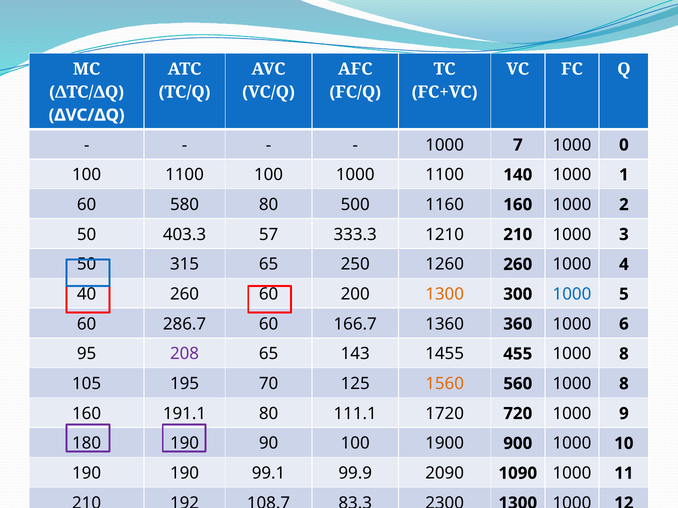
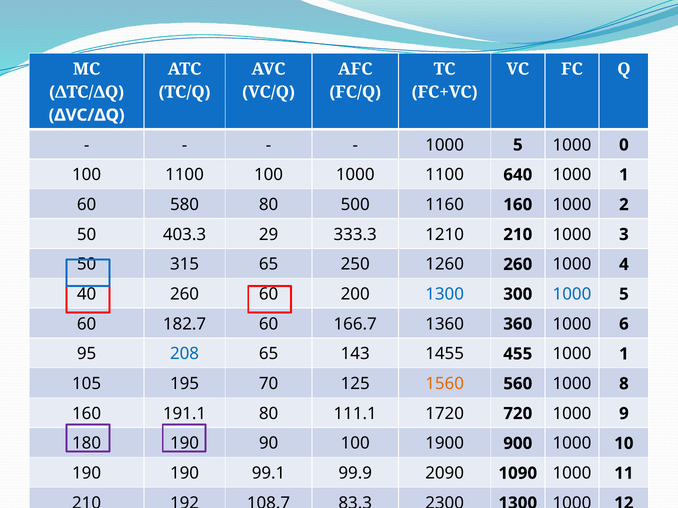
7: 7 -> 5 (518, 145)
140: 140 -> 640 (518, 175)
57: 57 -> 29 (269, 235)
1300 colour: orange -> blue (445, 294)
286.7: 286.7 -> 182.7 (185, 324)
208 colour: purple -> blue (185, 354)
455 1000 8: 8 -> 1 (624, 354)
